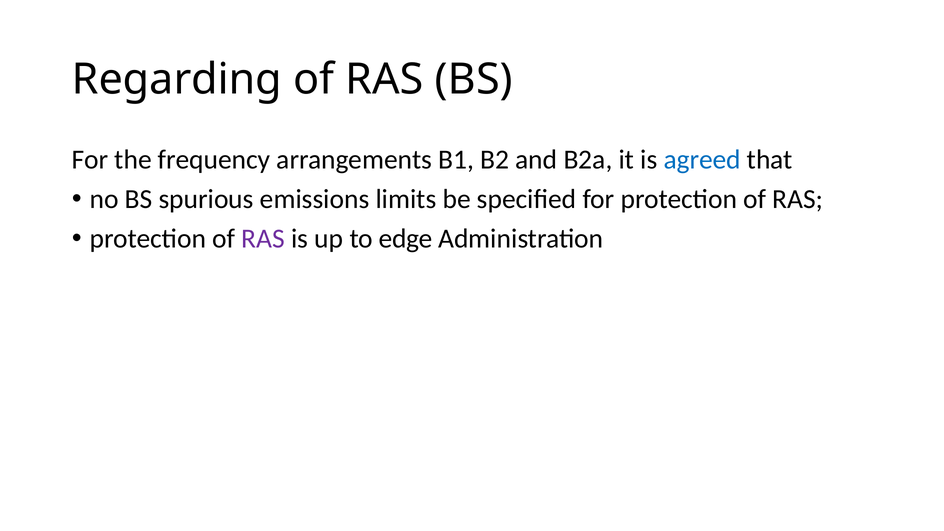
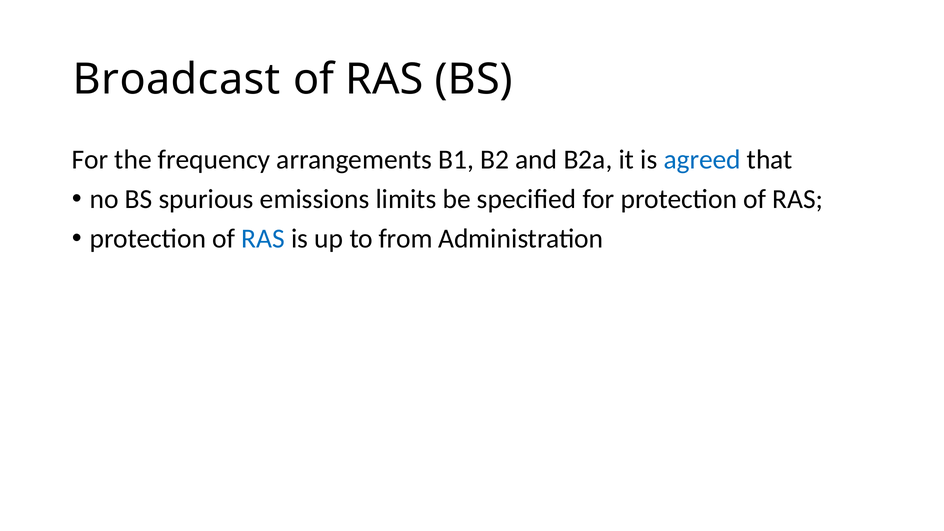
Regarding: Regarding -> Broadcast (177, 79)
RAS colour: purple -> blue (263, 239)
edge: edge -> from (406, 239)
